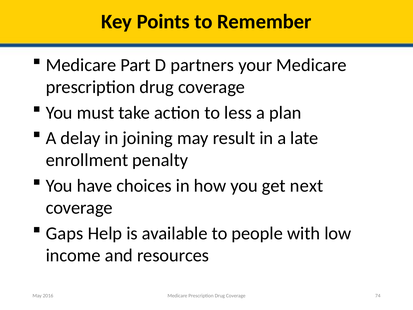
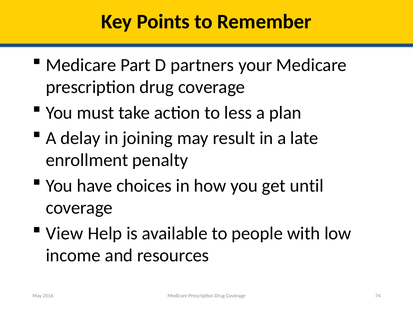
next: next -> until (307, 186)
Gaps: Gaps -> View (65, 233)
